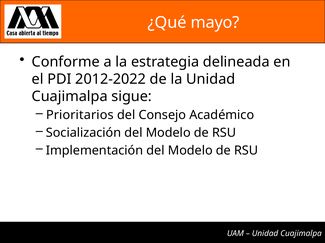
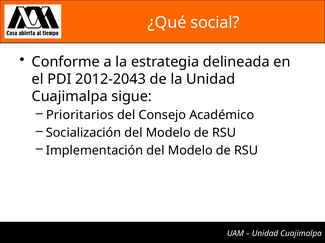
mayo: mayo -> social (215, 23)
2012-2022: 2012-2022 -> 2012-2043 (111, 79)
